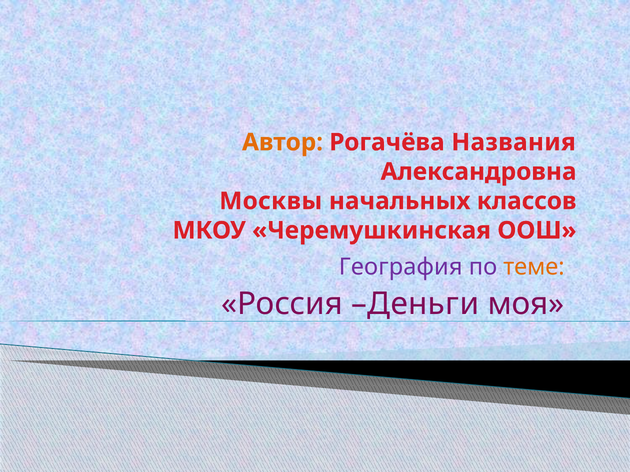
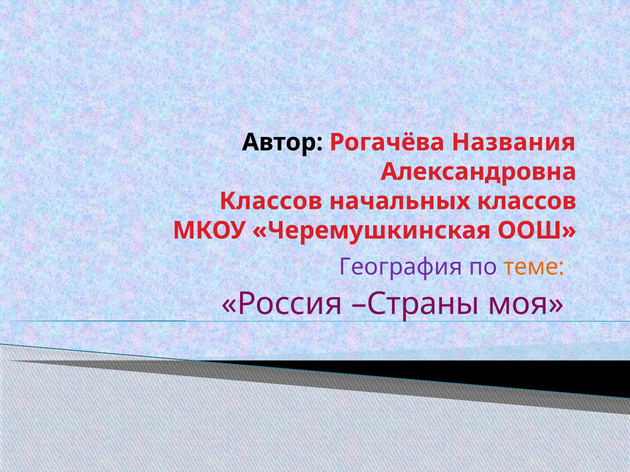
Автор colour: orange -> black (283, 142)
Москвы: Москвы -> Классов (271, 201)
Деньги: Деньги -> Страны (415, 304)
